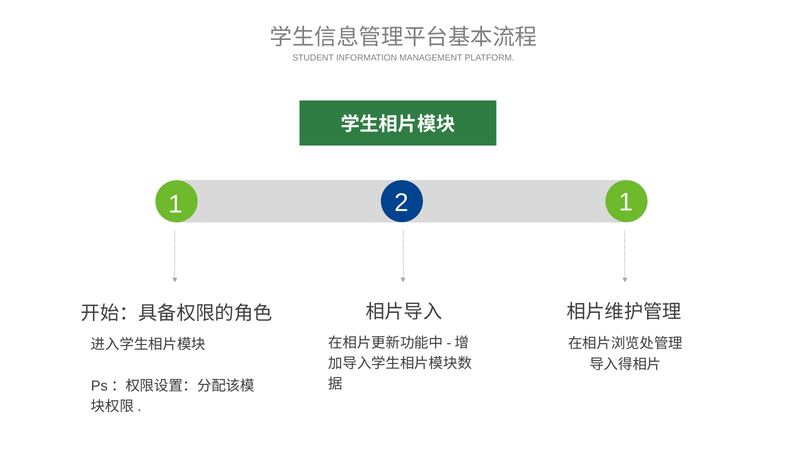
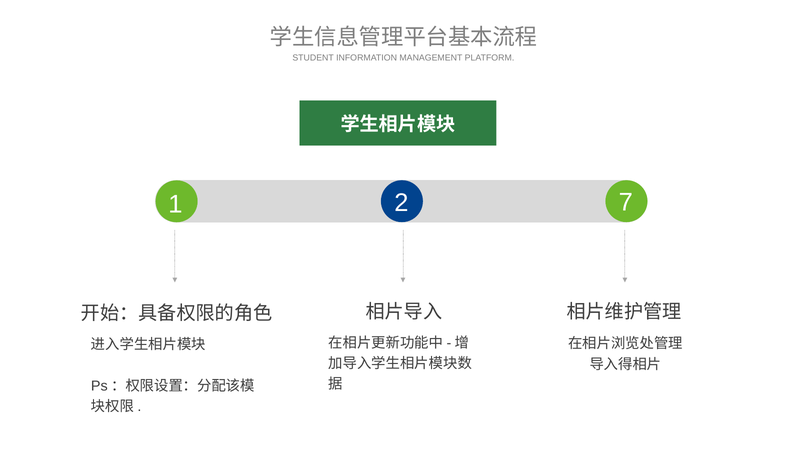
2 1: 1 -> 7 (626, 203)
